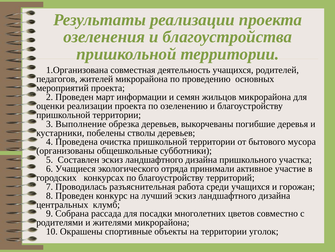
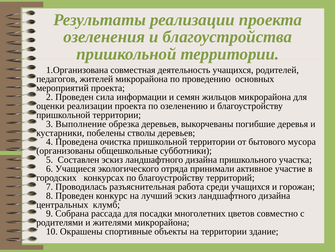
март: март -> сила (105, 97)
уголок: уголок -> здание (264, 231)
